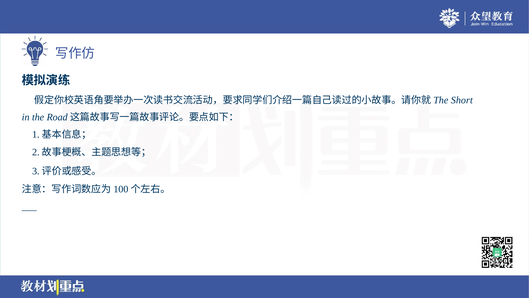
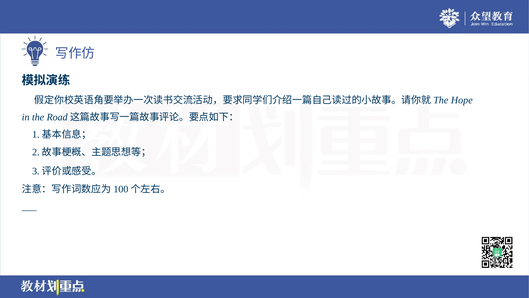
Short: Short -> Hope (462, 100)
